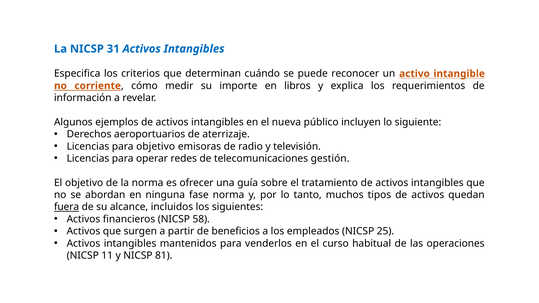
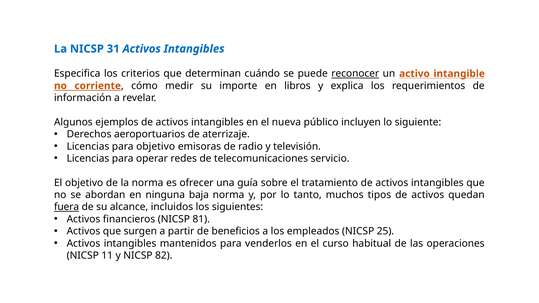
reconocer underline: none -> present (355, 74)
gestión: gestión -> servicio (330, 159)
fase: fase -> baja (199, 195)
58: 58 -> 81 (201, 219)
81: 81 -> 82 (164, 256)
